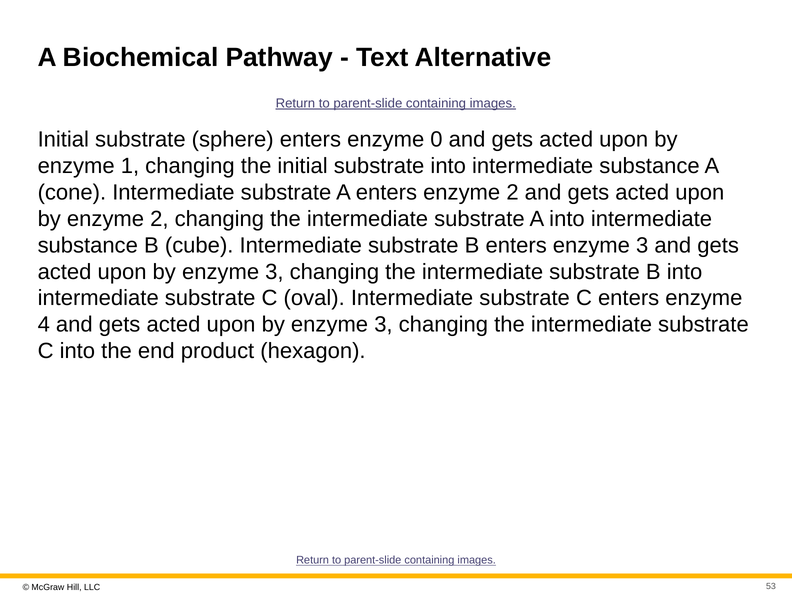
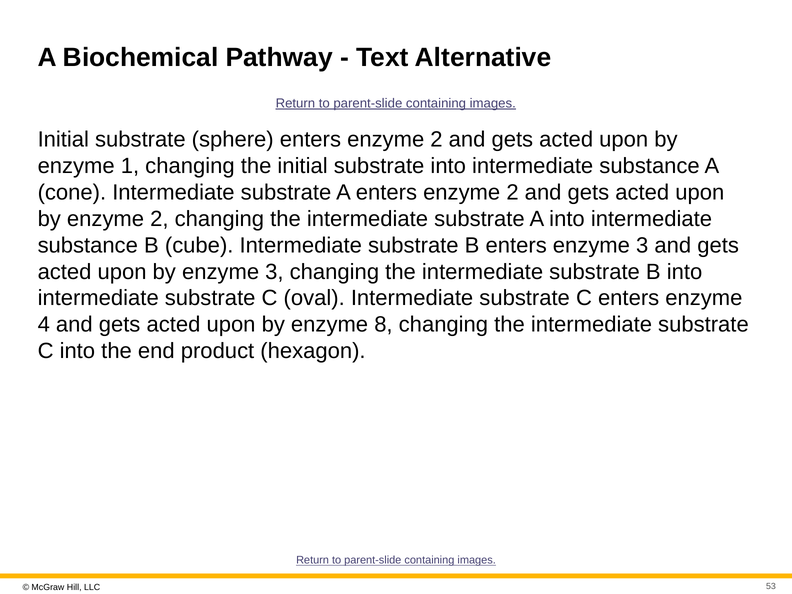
sphere enters enzyme 0: 0 -> 2 (436, 140)
3: 3 -> 8 (383, 325)
